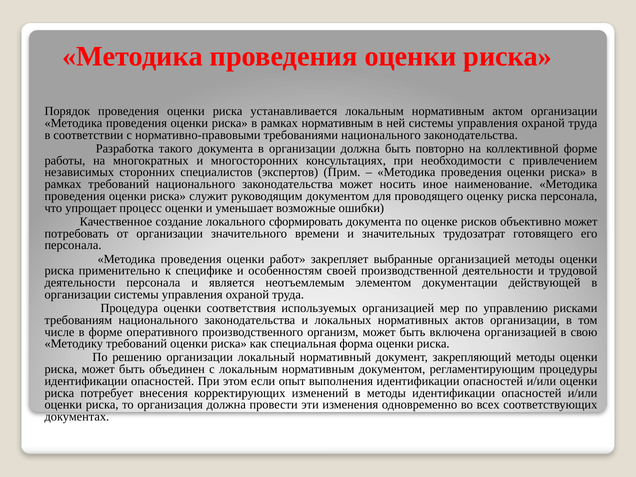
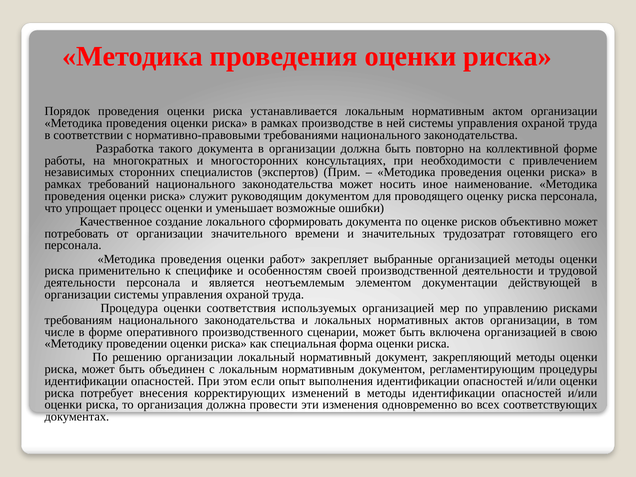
рамках нормативным: нормативным -> производстве (337, 123)
организм: организм -> сценарии (333, 332)
Методику требований: требований -> проведении (137, 344)
